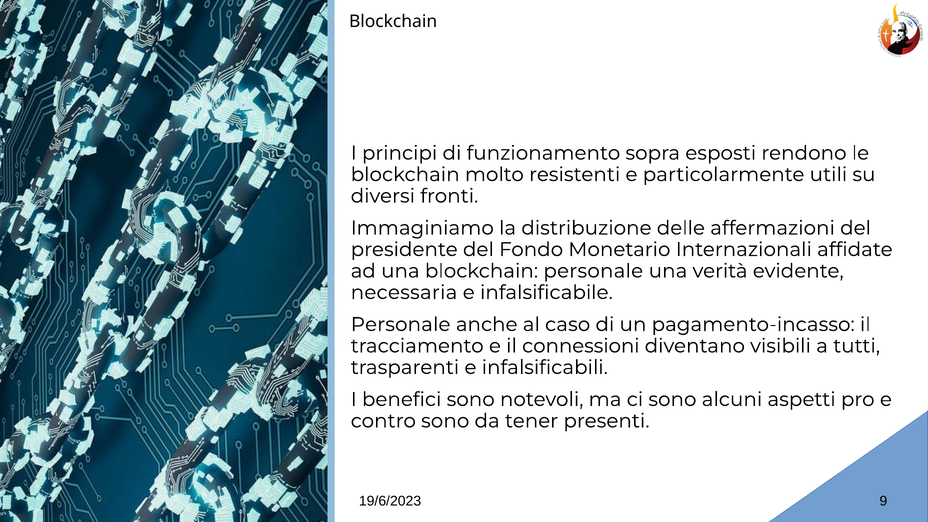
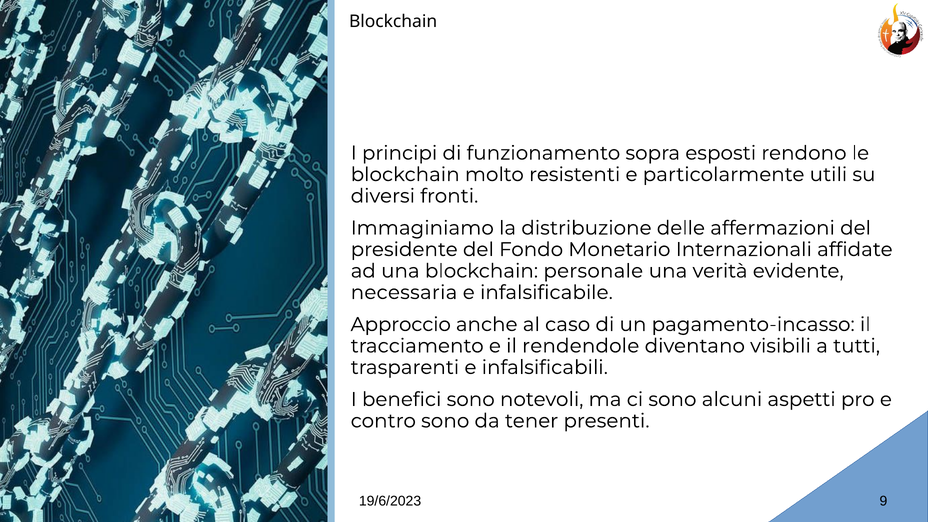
Personale: Personale -> Approccio (401, 324)
connessioni: connessioni -> rendendole (581, 346)
